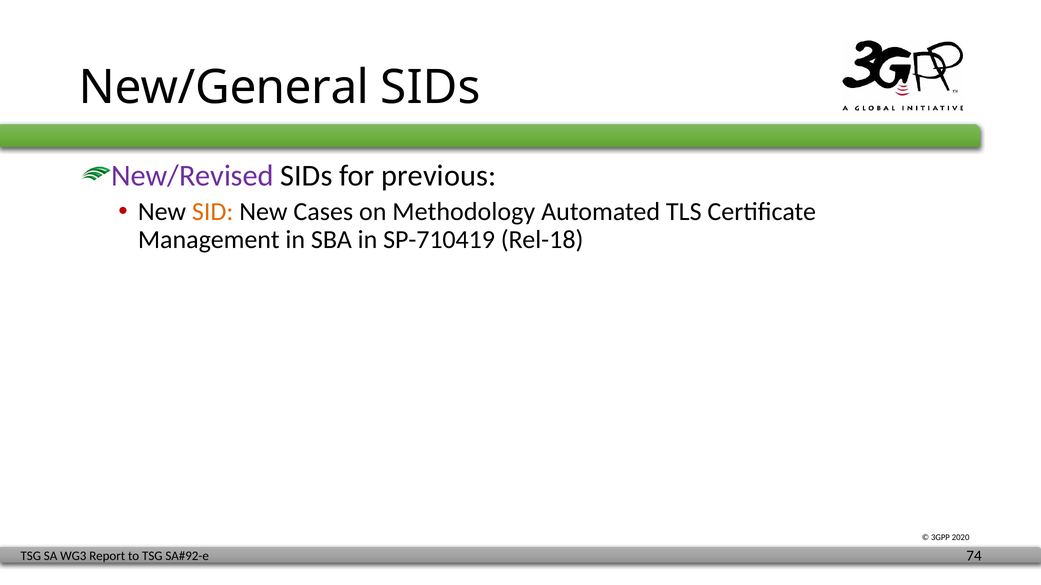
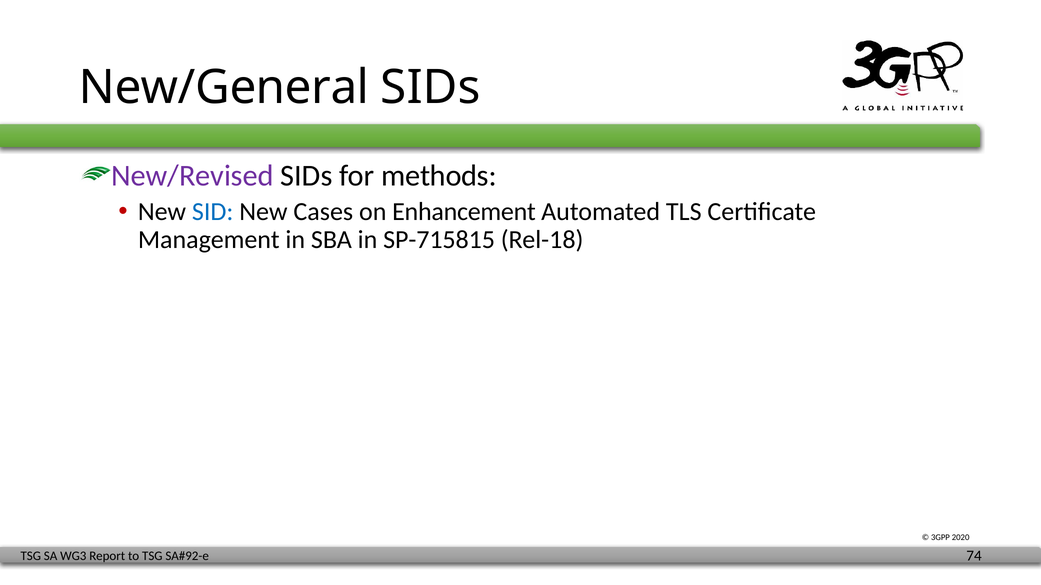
previous: previous -> methods (439, 176)
SID colour: orange -> blue (213, 212)
Methodology: Methodology -> Enhancement (464, 212)
SP-710419: SP-710419 -> SP-715815 (439, 240)
